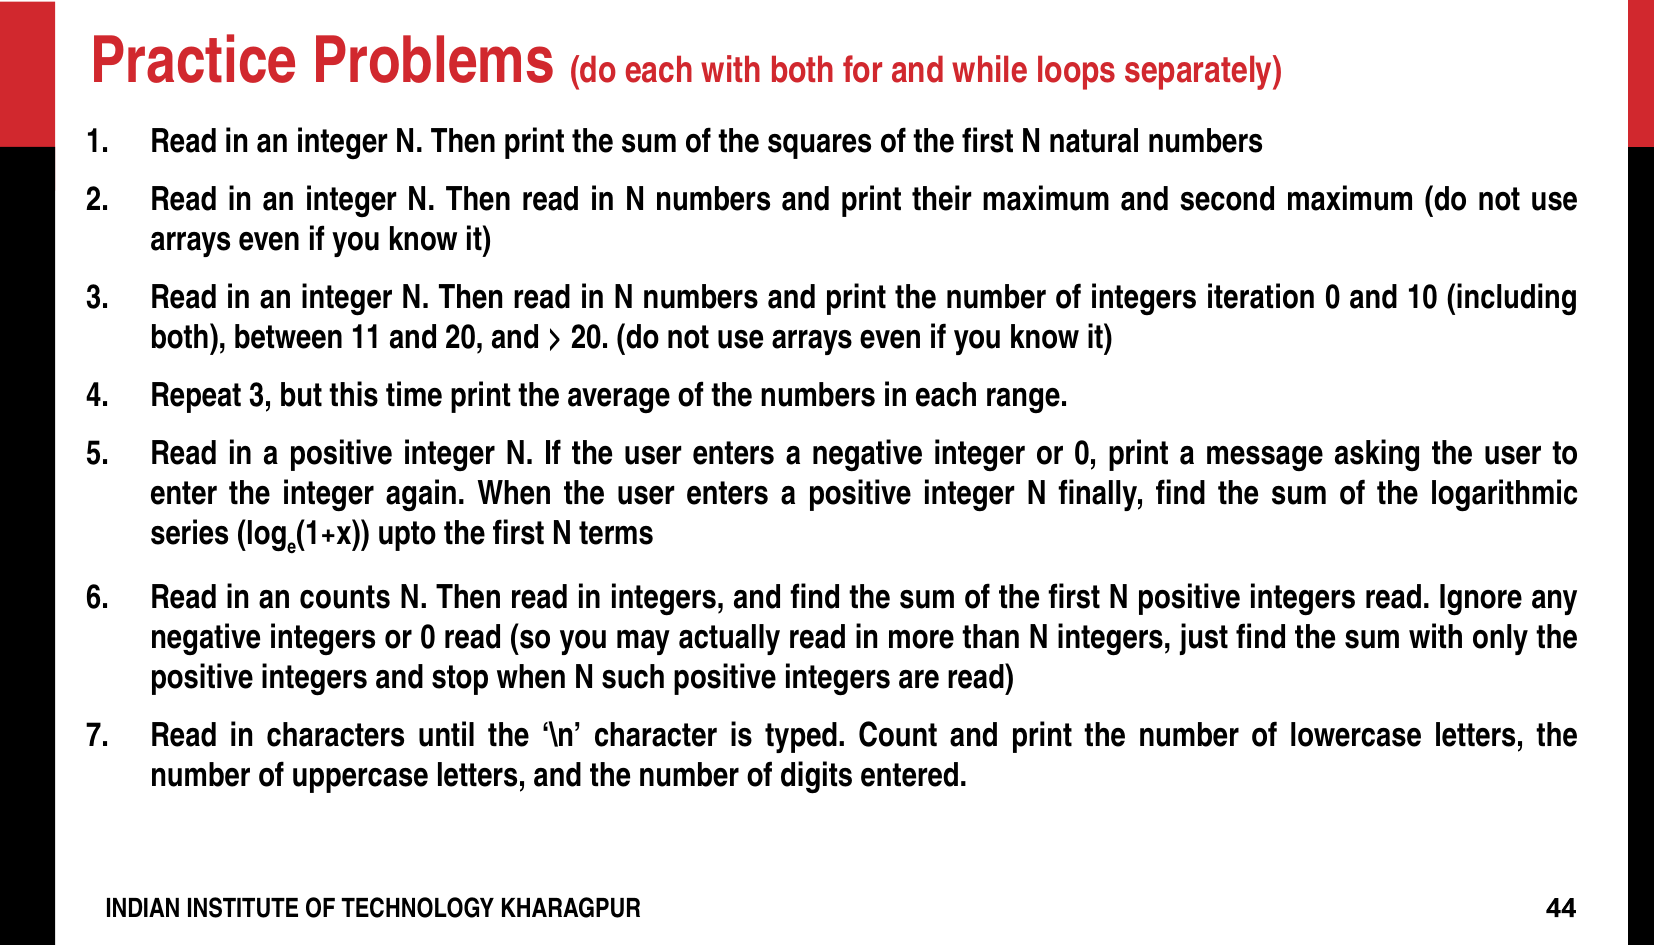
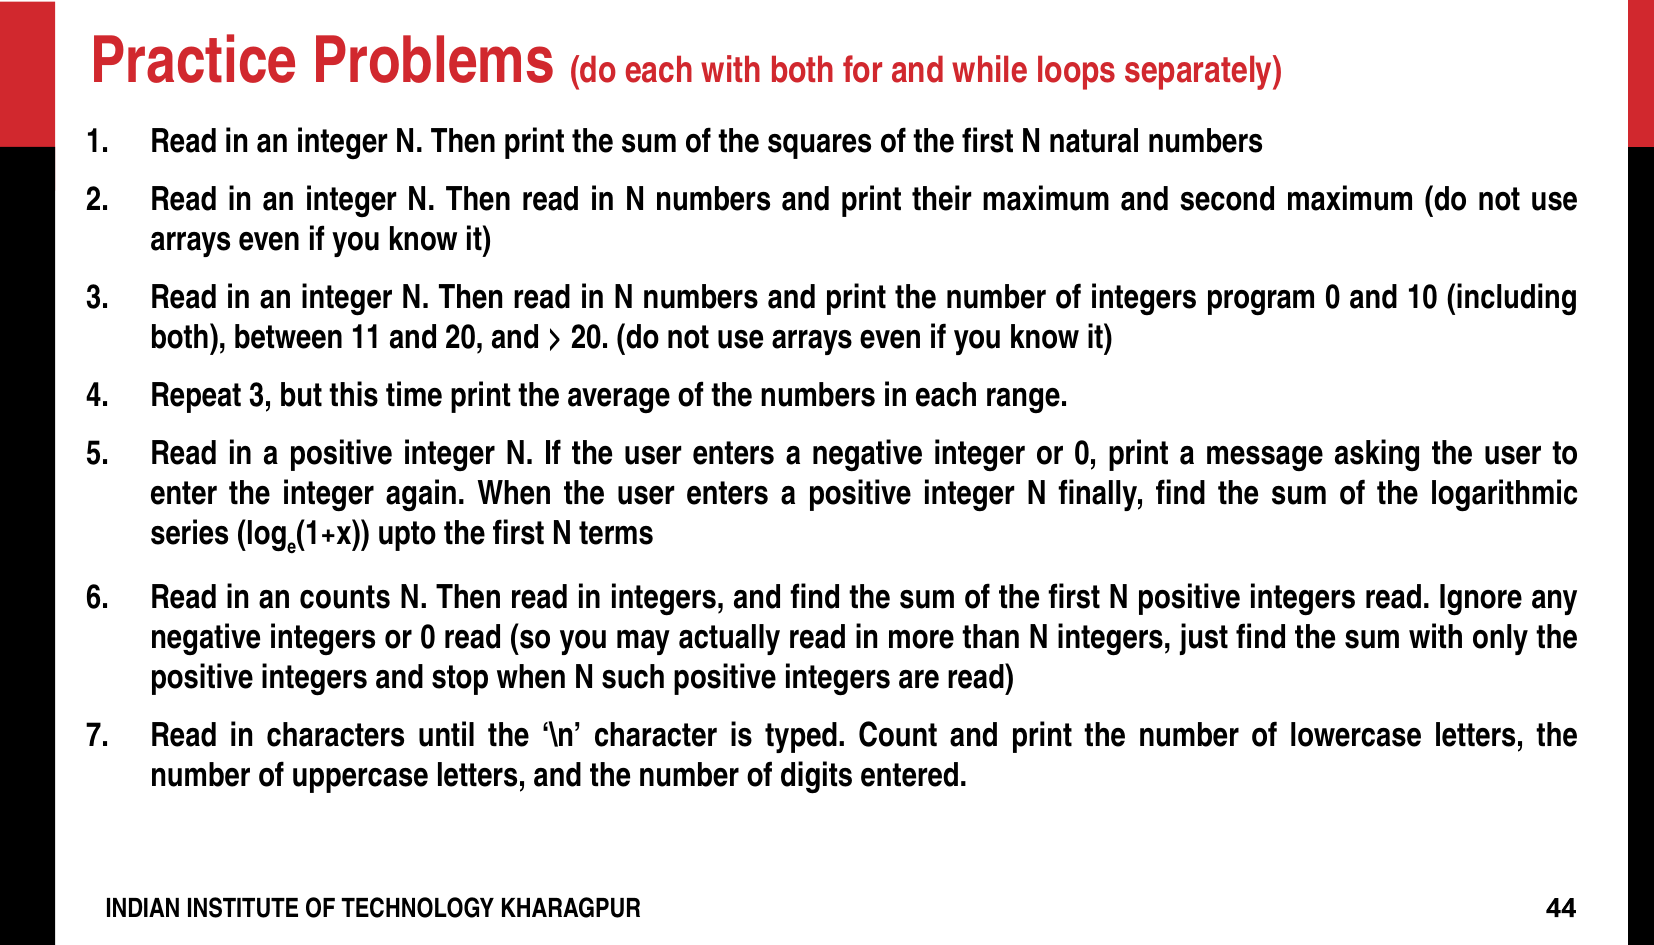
iteration: iteration -> program (1261, 298)
